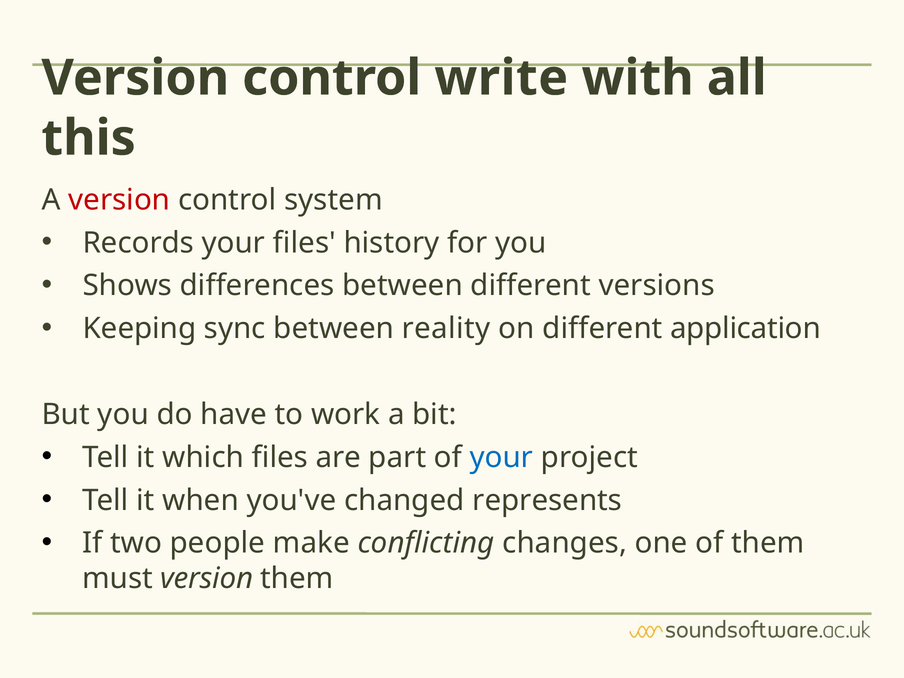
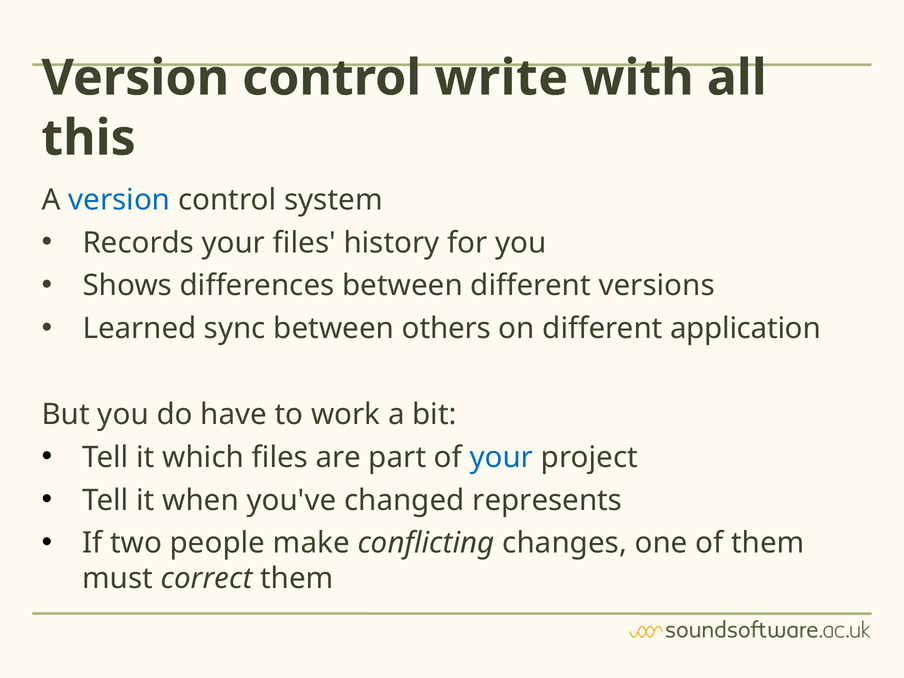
version colour: red -> blue (119, 200)
Keeping: Keeping -> Learned (139, 329)
reality: reality -> others (446, 329)
must version: version -> correct (207, 579)
